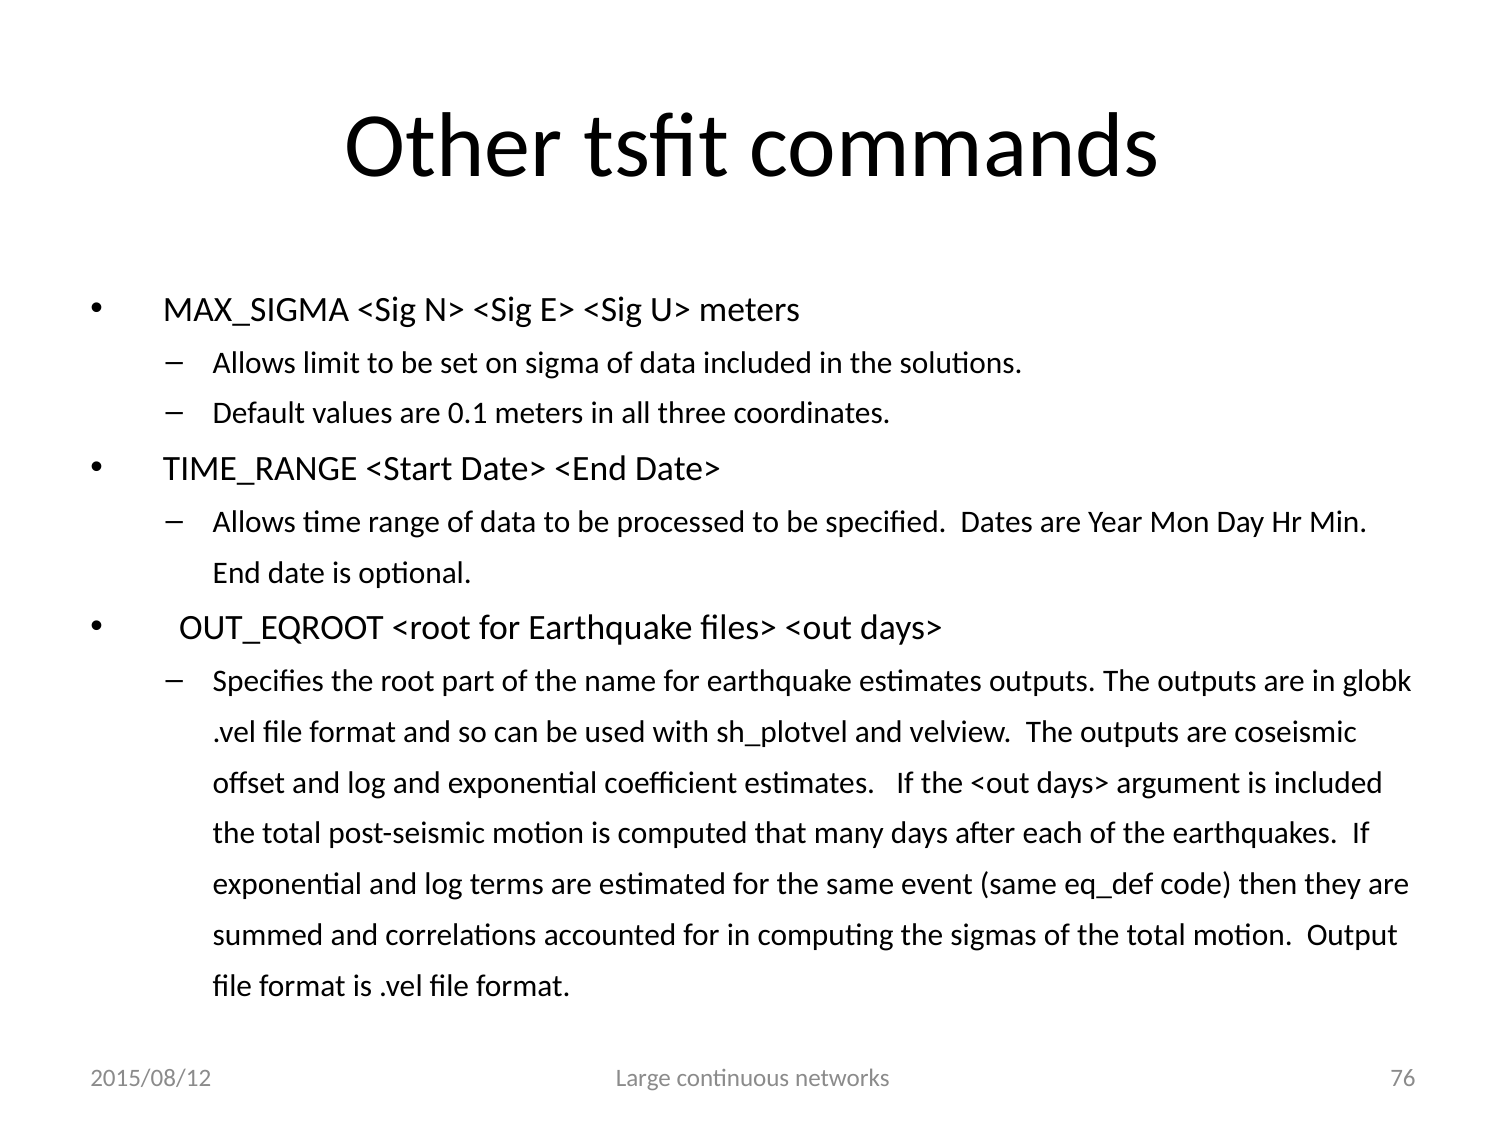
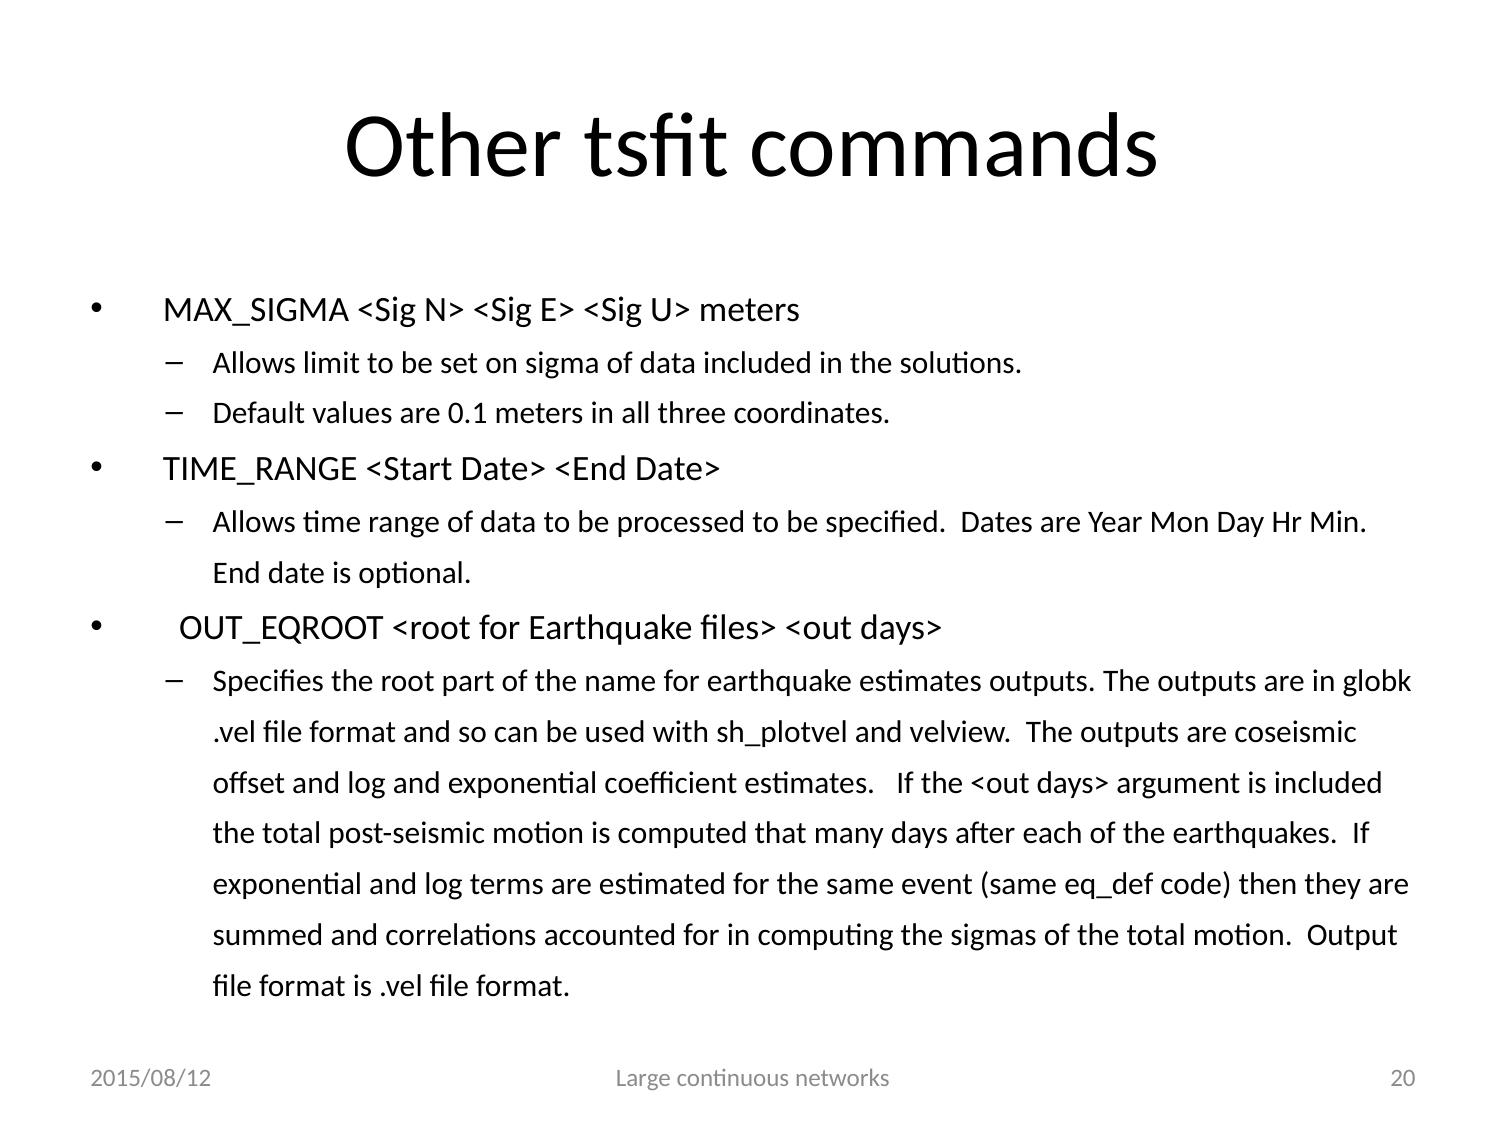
76: 76 -> 20 (1403, 1078)
